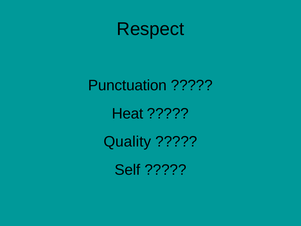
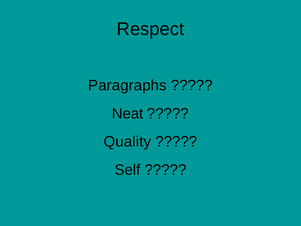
Punctuation: Punctuation -> Paragraphs (127, 85)
Heat: Heat -> Neat (128, 113)
